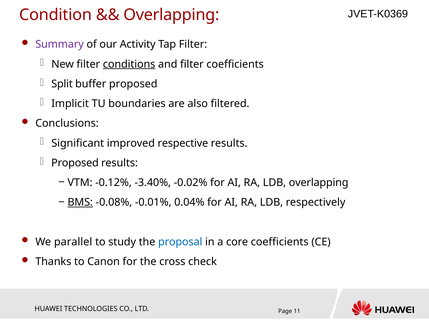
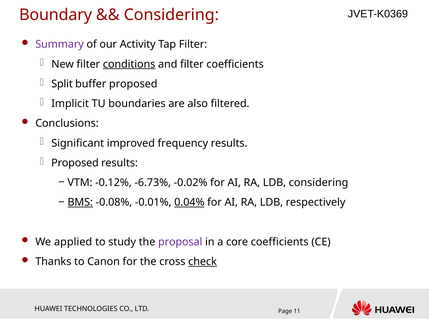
Condition: Condition -> Boundary (56, 15)
Overlapping: Overlapping -> Considering (171, 15)
respective: respective -> frequency (183, 143)
-3.40%: -3.40% -> -6.73% (153, 183)
LDB overlapping: overlapping -> considering (319, 183)
0.04% underline: none -> present (189, 202)
parallel: parallel -> applied (73, 242)
proposal colour: blue -> purple (180, 242)
check underline: none -> present (203, 261)
